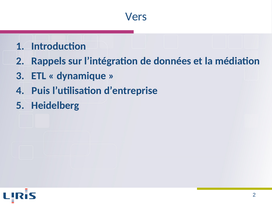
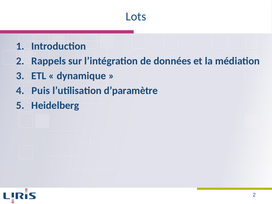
Vers: Vers -> Lots (136, 17)
d’entreprise: d’entreprise -> d’paramètre (131, 91)
